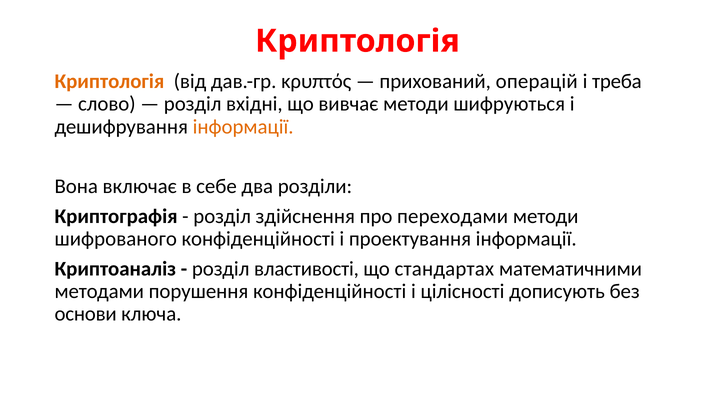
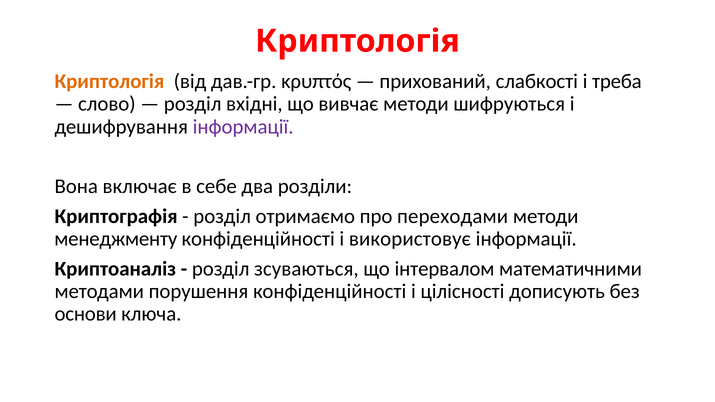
операцій: операцій -> слабкості (537, 82)
інформації colour: orange -> purple (243, 127)
здійснення: здійснення -> отримаємо (305, 217)
шифрованого: шифрованого -> менеджменту (116, 239)
проектування: проектування -> використовує (410, 239)
властивості: властивості -> зсуваються (306, 269)
стандартах: стандартах -> інтервалом (444, 269)
